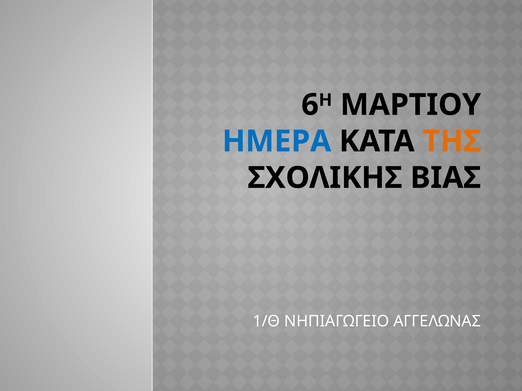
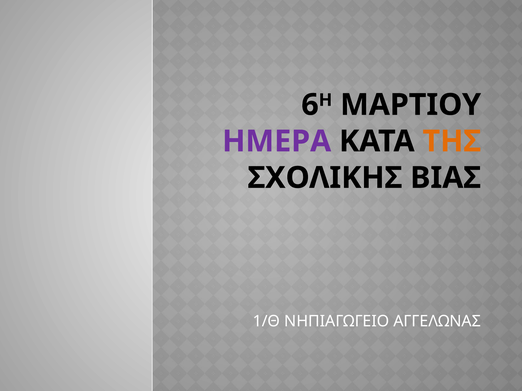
ΗΜΕΡΑ colour: blue -> purple (277, 141)
